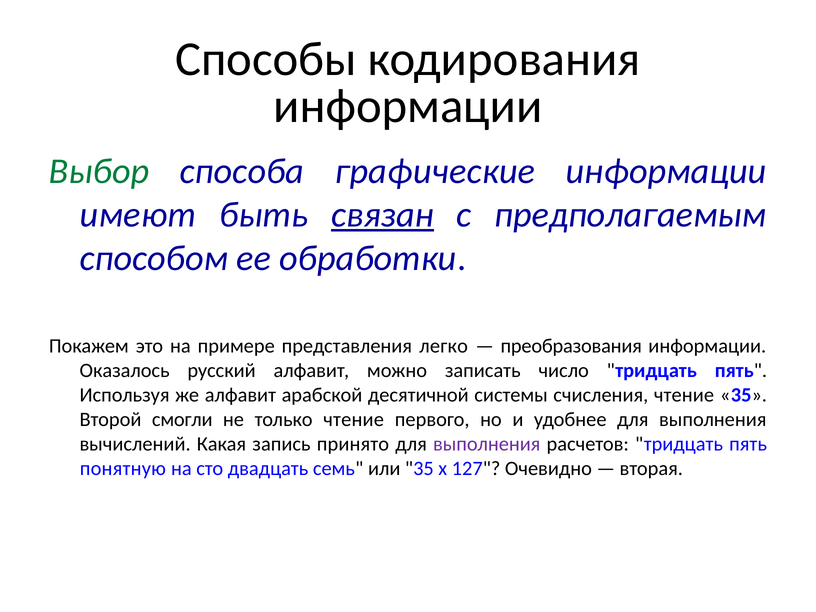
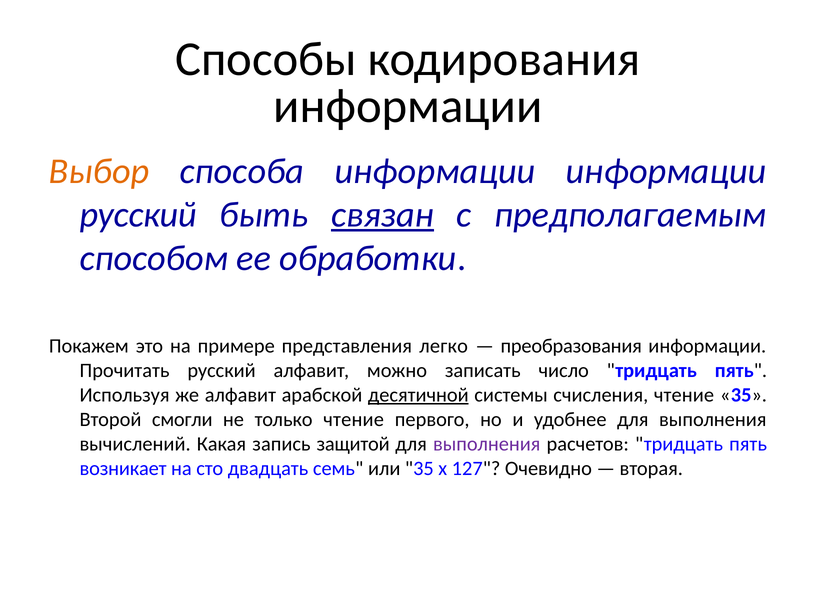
Выбор colour: green -> orange (99, 171)
способа графические: графические -> информации (435, 171)
имеют: имеют -> русский (138, 215)
Оказалось: Оказалось -> Прочитать (125, 370)
десятичной underline: none -> present (418, 395)
принято: принято -> защитой (353, 444)
понятную: понятную -> возникает (123, 468)
